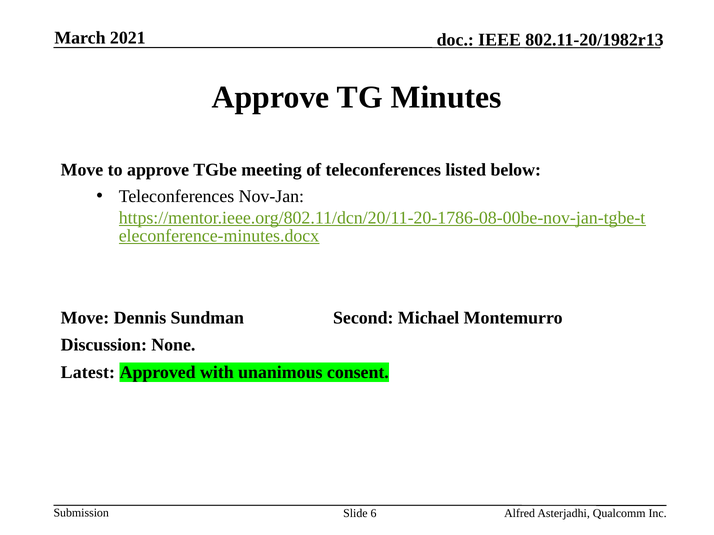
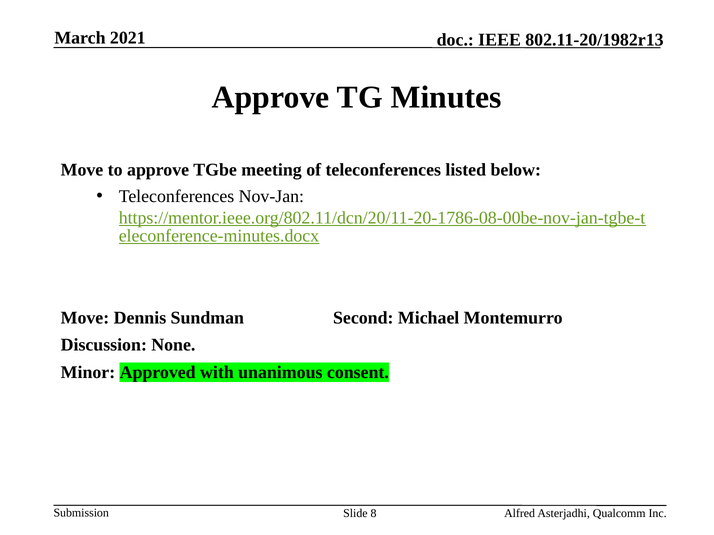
Latest: Latest -> Minor (88, 373)
6: 6 -> 8 (374, 514)
